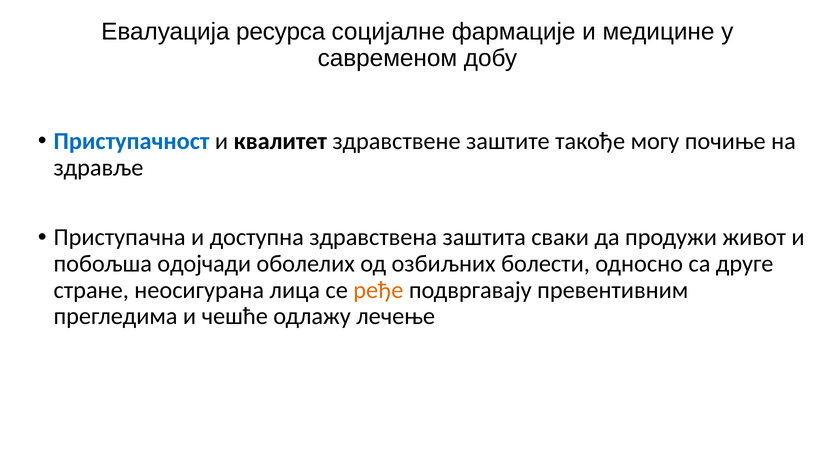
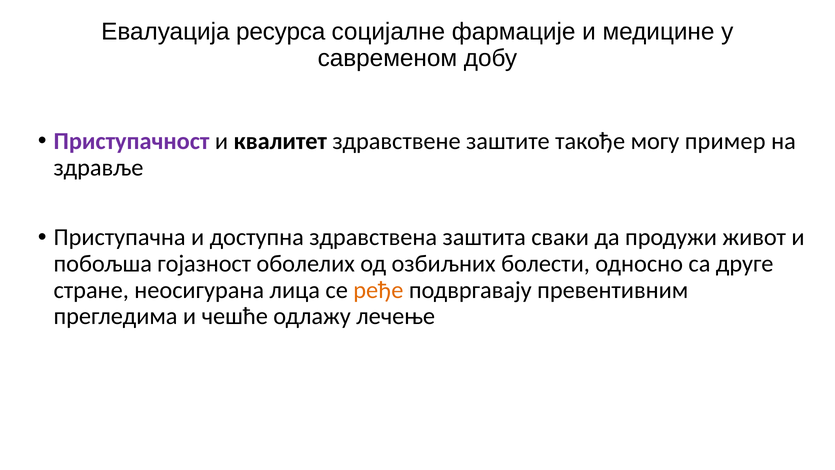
Приступачност colour: blue -> purple (132, 141)
почиње: почиње -> пример (725, 141)
одојчади: одојчади -> гојазност (204, 264)
